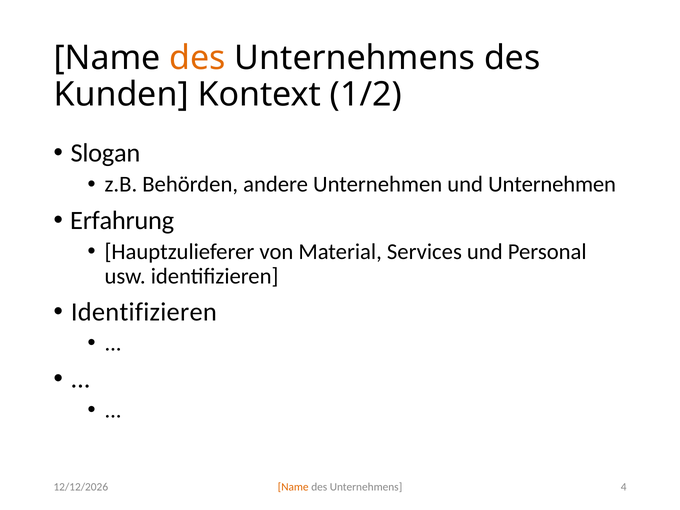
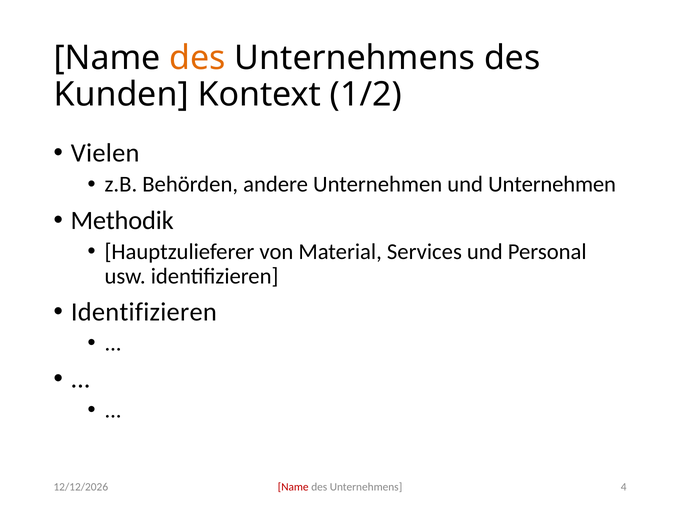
Slogan: Slogan -> Vielen (105, 153)
Erfahrung: Erfahrung -> Methodik (122, 220)
Name colour: orange -> red (293, 487)
